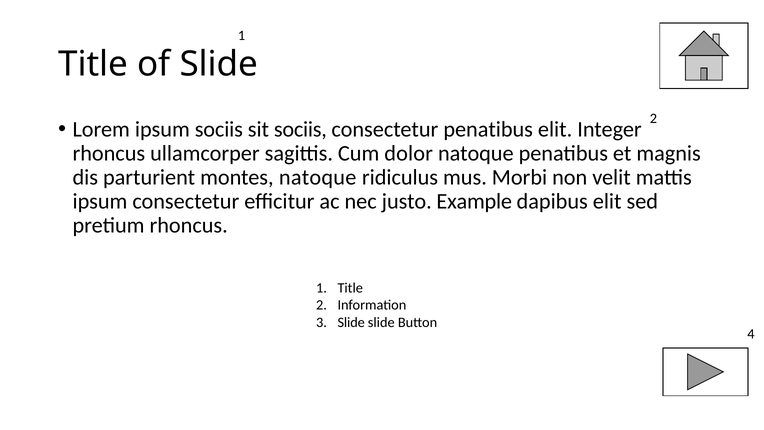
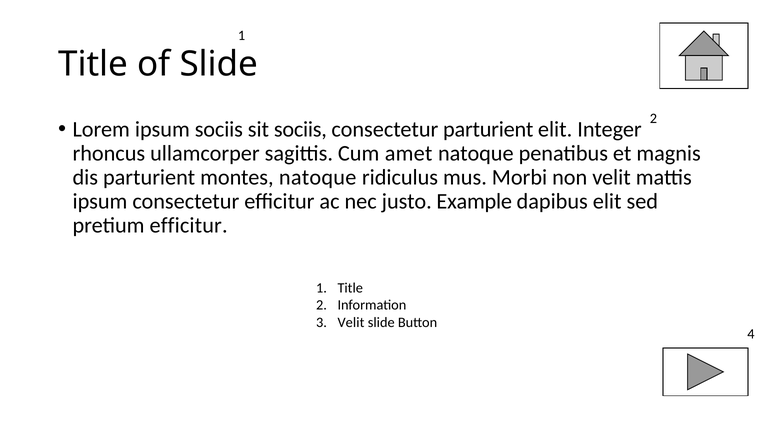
consectetur penatibus: penatibus -> parturient (488, 129)
dolor: dolor -> amet (409, 153)
pretium rhoncus: rhoncus -> efficitur (189, 225)
Slide: Slide -> Velit (351, 322)
